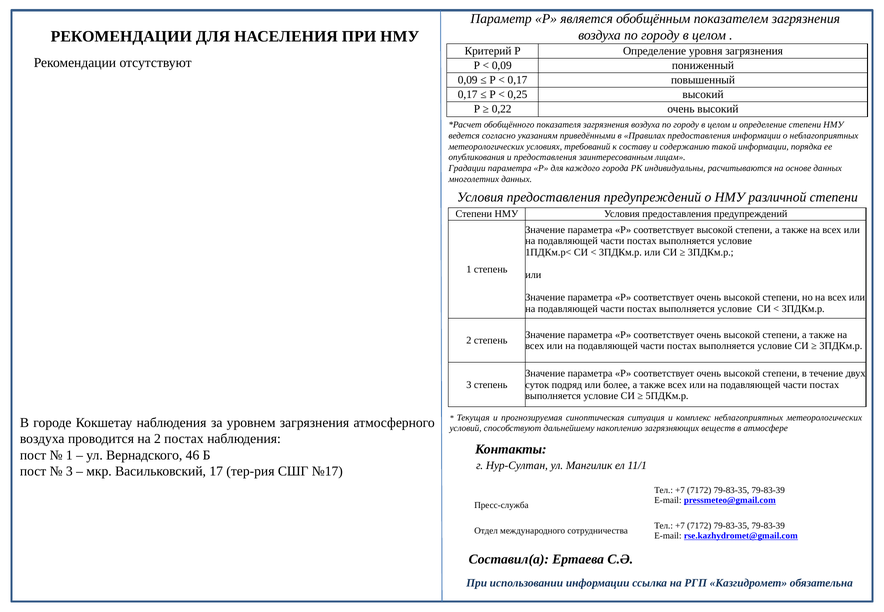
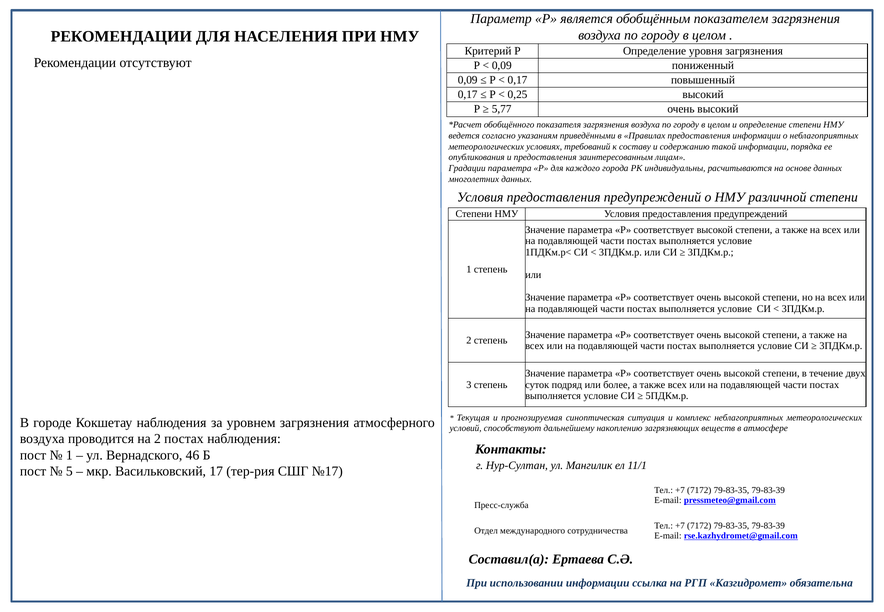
0,22: 0,22 -> 5,77 (502, 109)
3: 3 -> 5 (69, 471)
